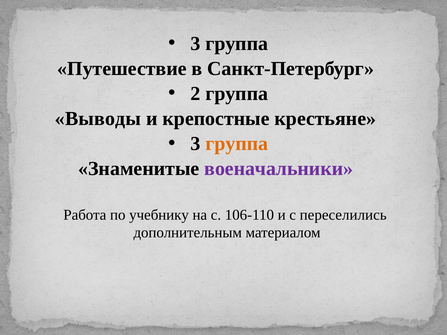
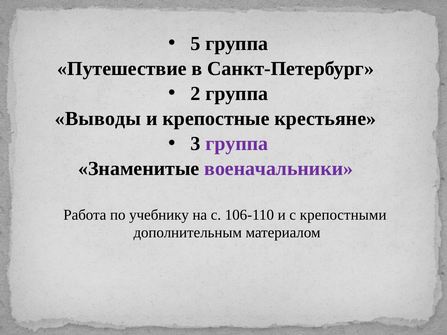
3: 3 -> 5 (196, 43)
группа colour: orange -> purple (237, 144)
переселились: переселились -> крепостными (343, 215)
